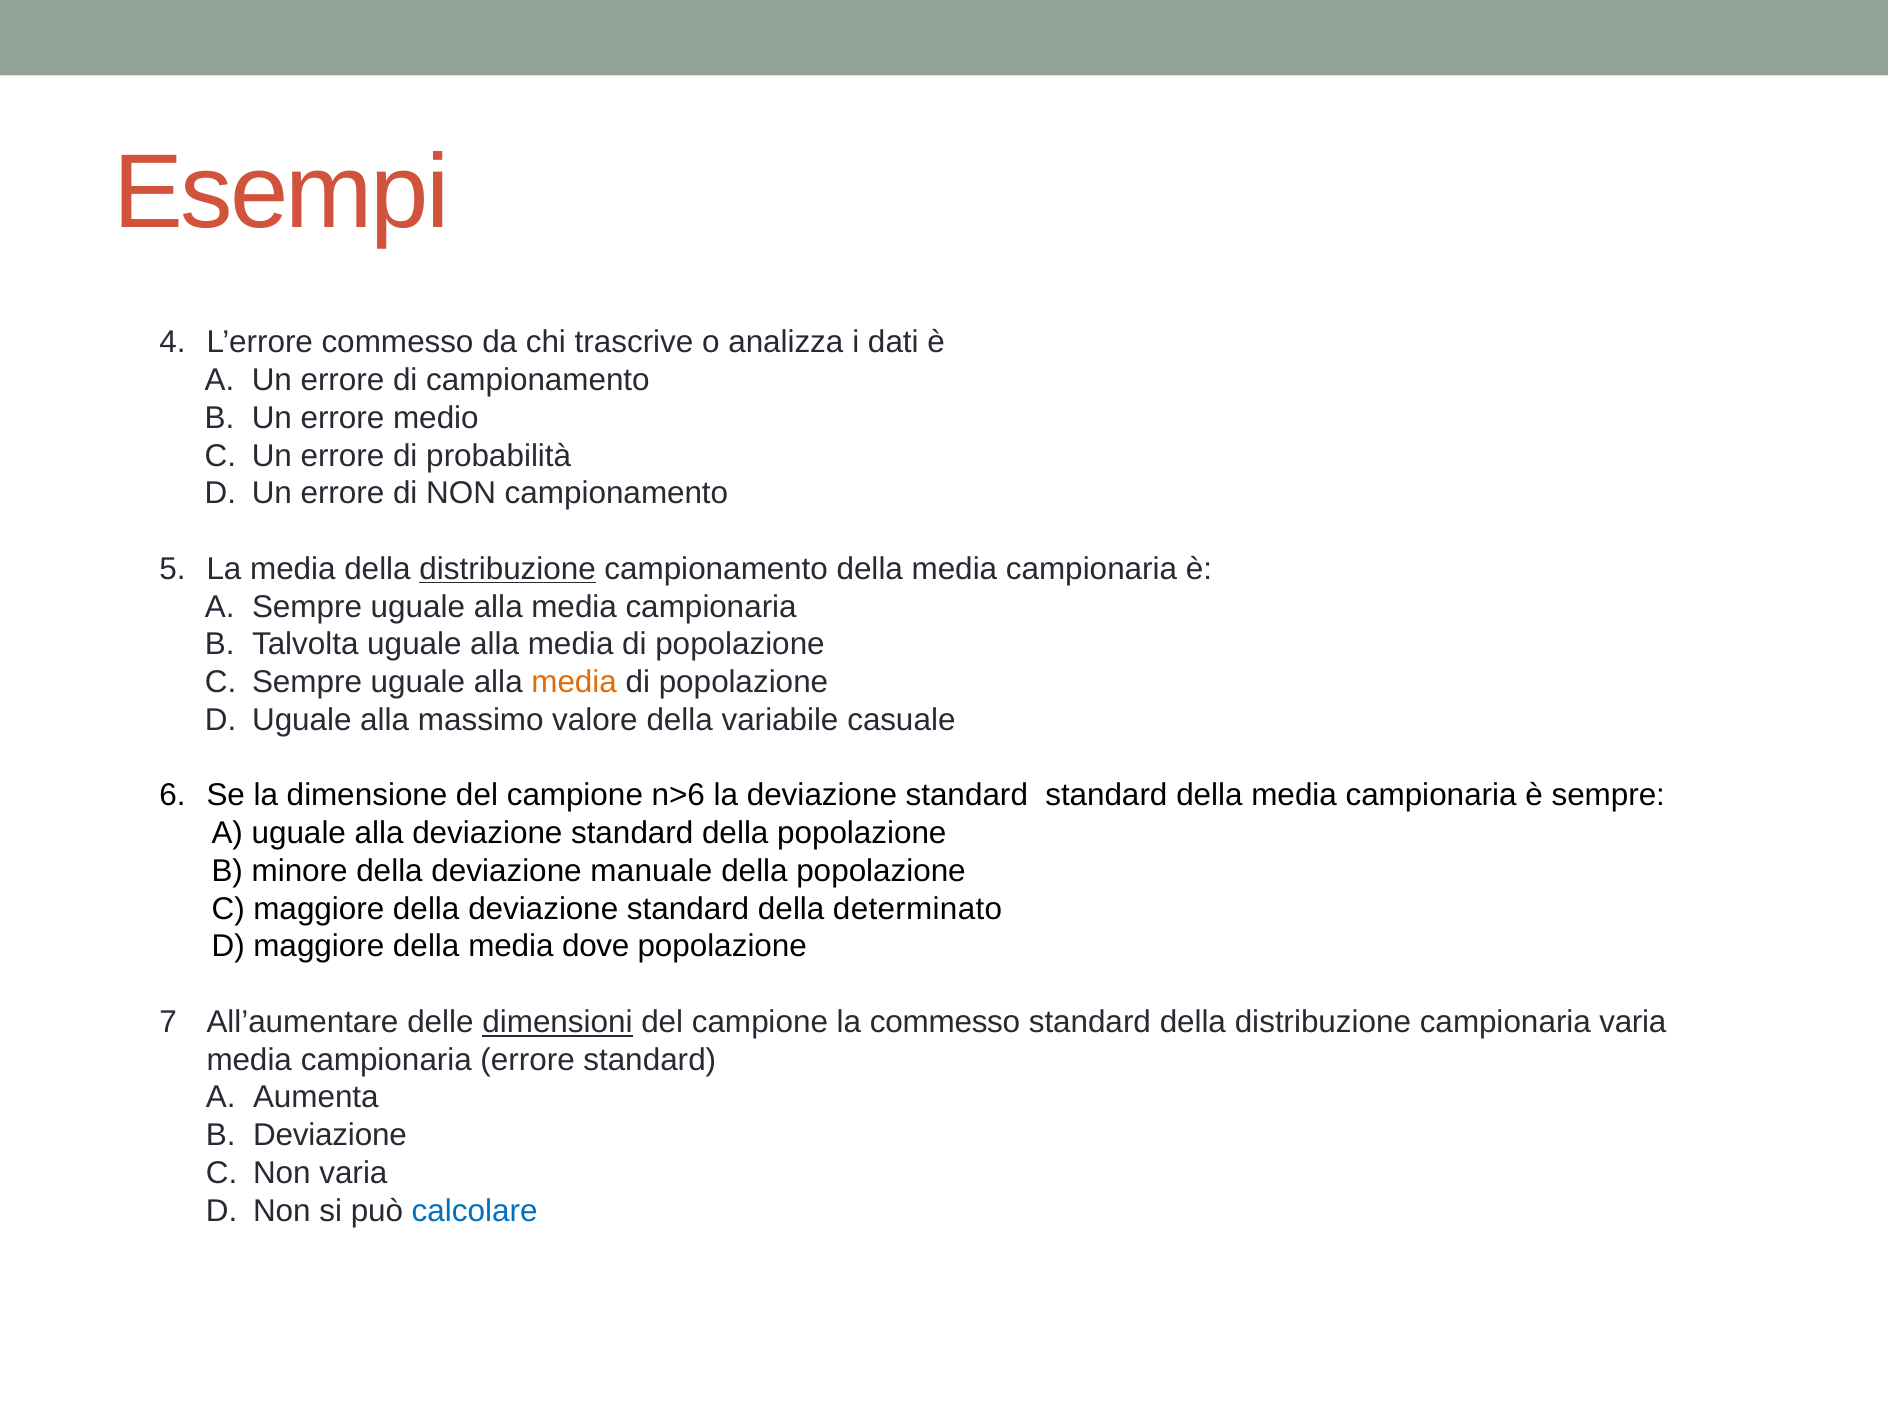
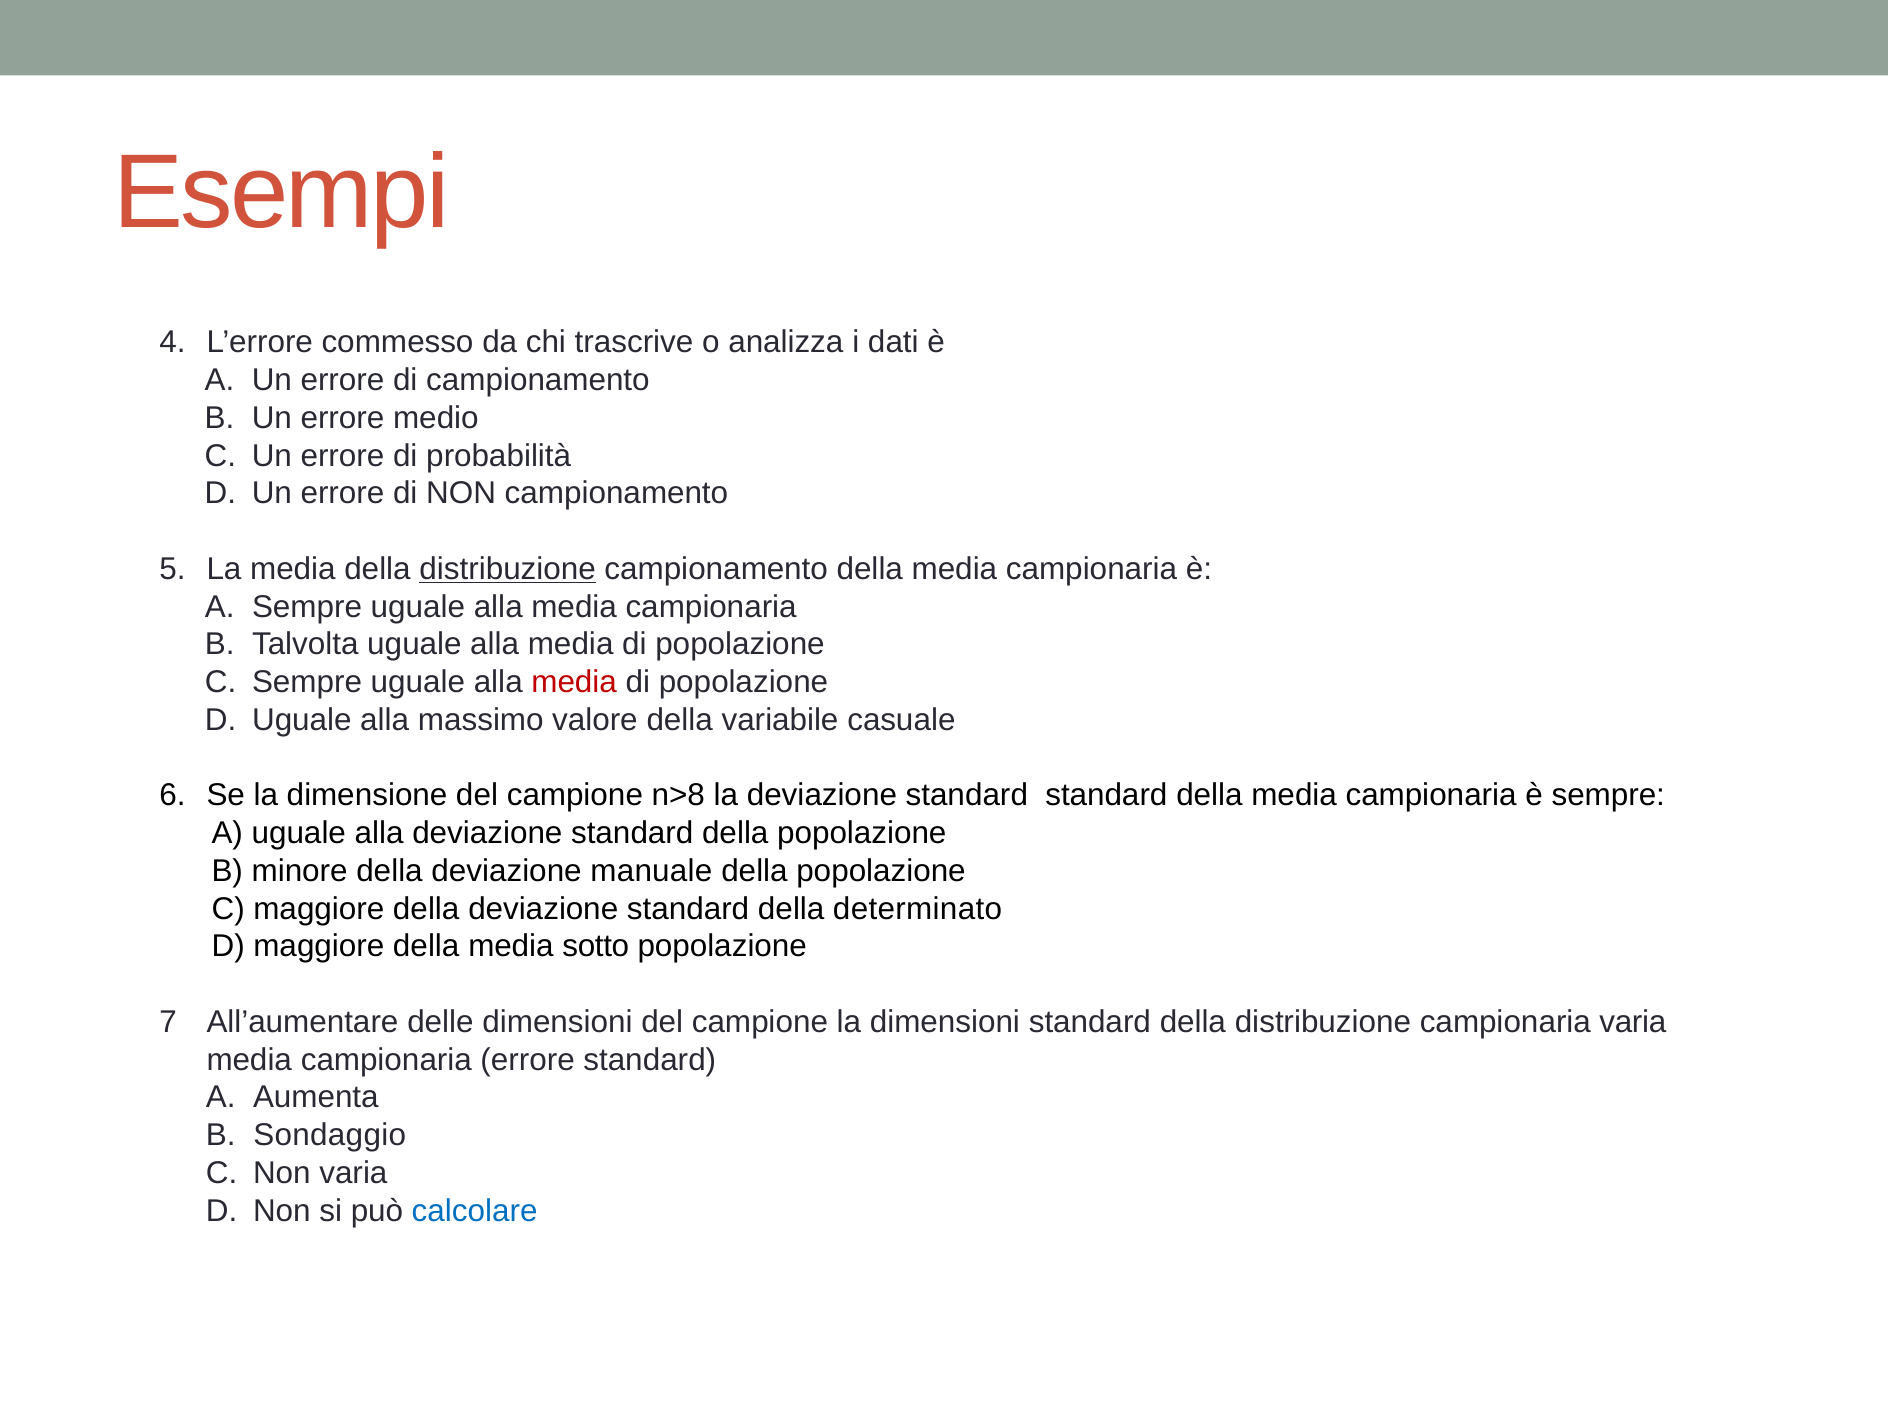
media colour: orange -> red (574, 682)
n>6: n>6 -> n>8 (678, 796)
dove: dove -> sotto (596, 947)
dimensioni underline: present -> none (557, 1022)
la commesso: commesso -> dimensioni (945, 1022)
B Deviazione: Deviazione -> Sondaggio (330, 1135)
